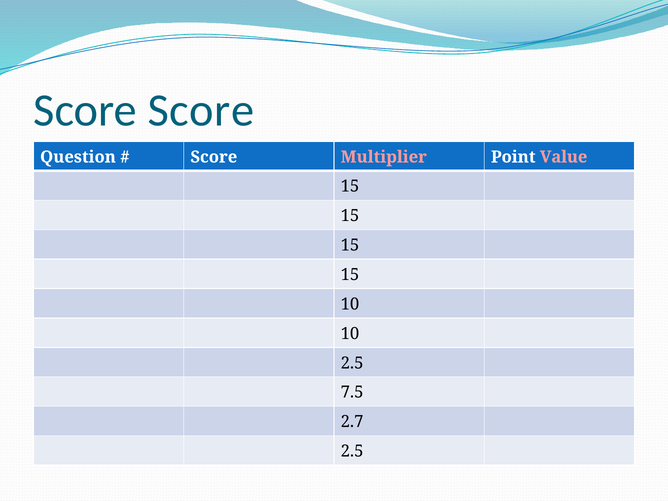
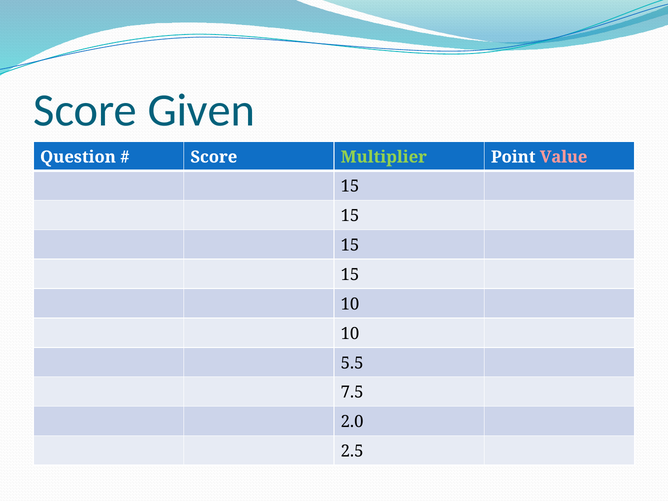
Score Score: Score -> Given (201, 110)
Multiplier colour: pink -> light green (384, 157)
2.5: 2.5 -> 5.5 (352, 363)
2.7: 2.7 -> 2.0 (352, 422)
